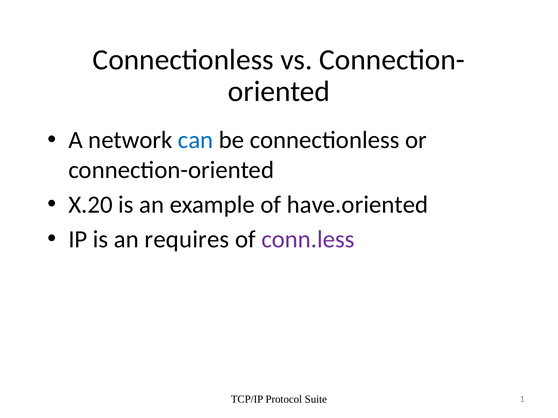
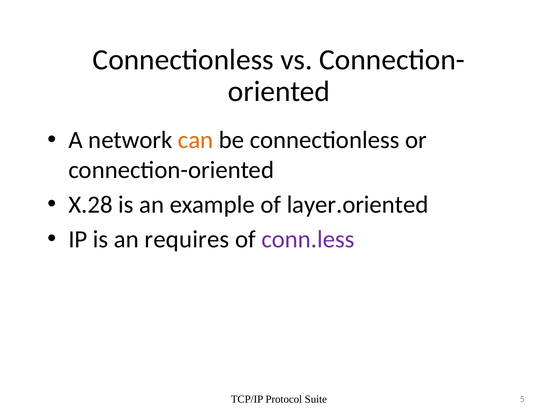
can colour: blue -> orange (196, 140)
X.20: X.20 -> X.28 (90, 205)
have.oriented: have.oriented -> layer.oriented (358, 205)
1: 1 -> 5 (522, 400)
